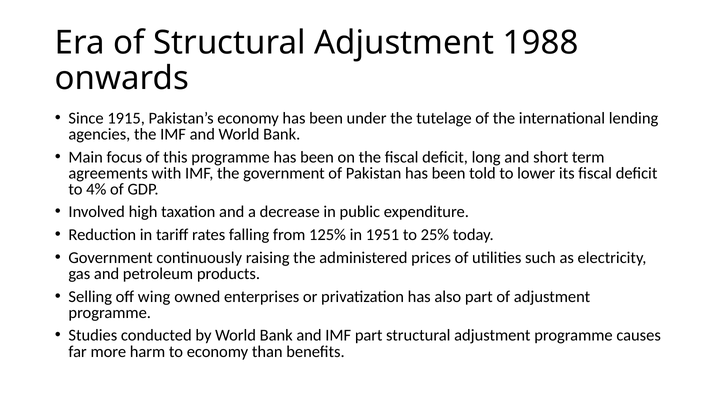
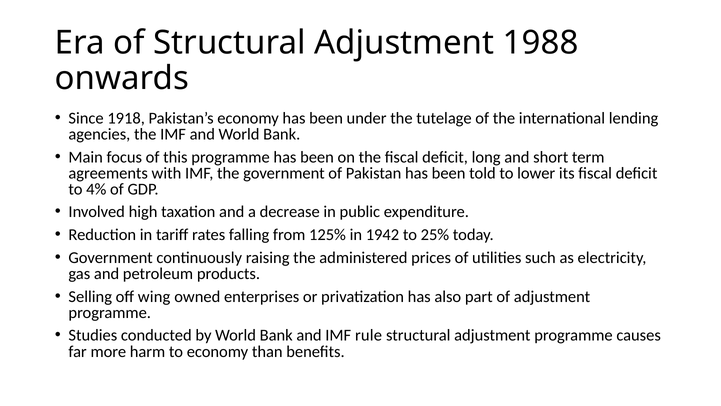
1915: 1915 -> 1918 (126, 118)
1951: 1951 -> 1942 (382, 235)
IMF part: part -> rule (369, 335)
